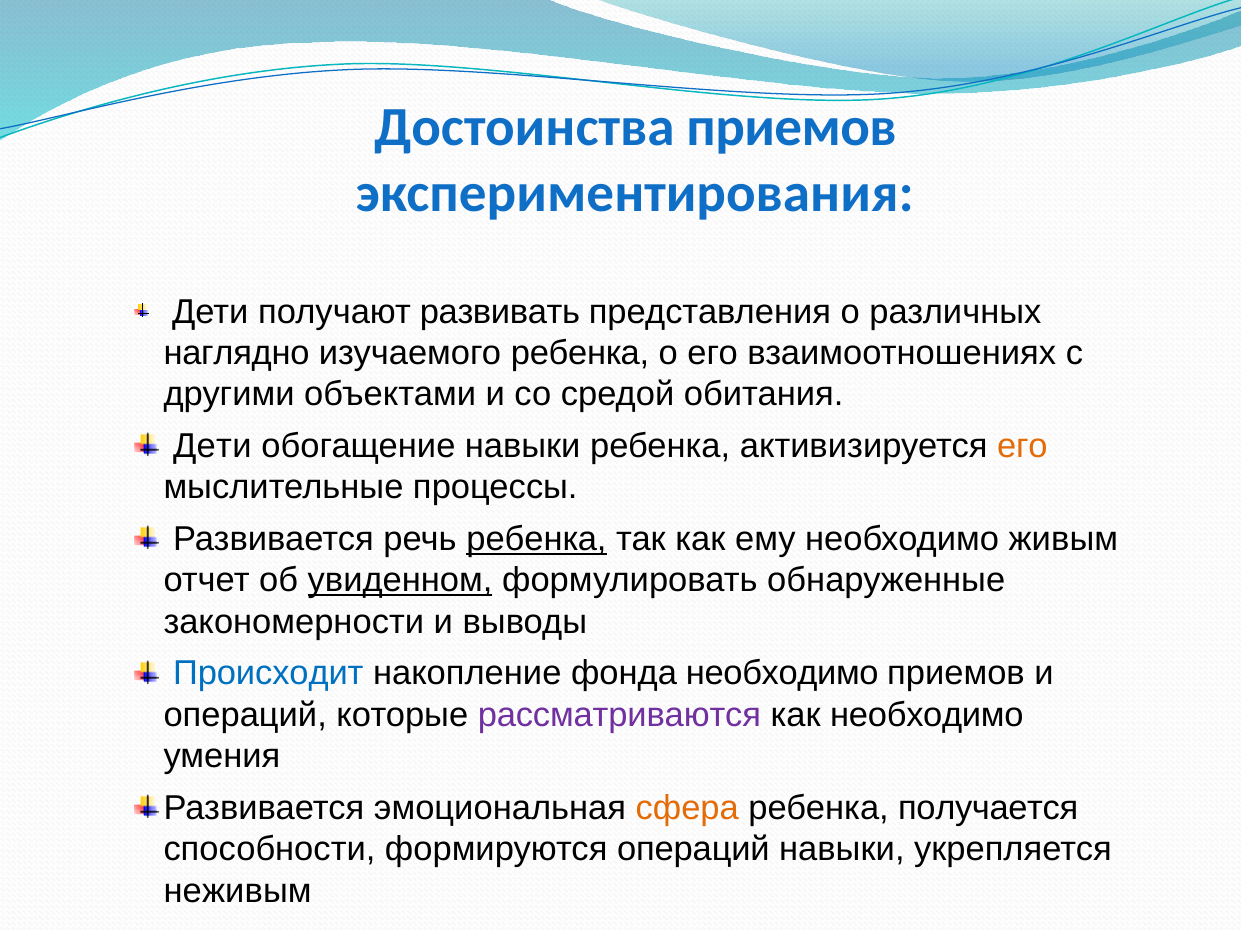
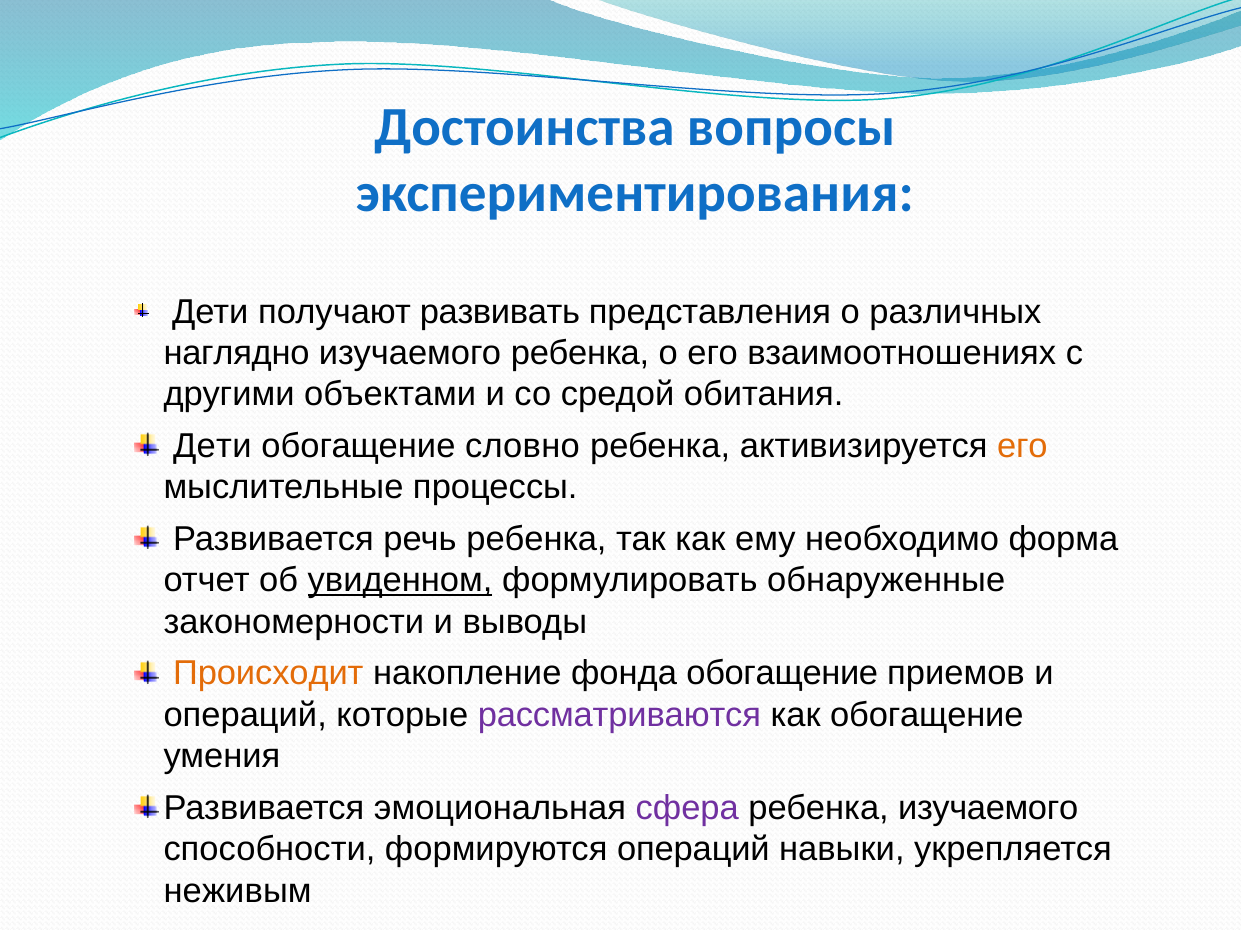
Достоинства приемов: приемов -> вопросы (791, 127)
обогащение навыки: навыки -> словно (523, 447)
ребенка underline: present -> none (536, 540)
живым: живым -> форма (1063, 540)
Происходит colour: blue -> orange (268, 674)
фонда необходимо: необходимо -> обогащение (782, 674)
как необходимо: необходимо -> обогащение (927, 716)
сфера colour: orange -> purple (687, 809)
ребенка получается: получается -> изучаемого (988, 809)
